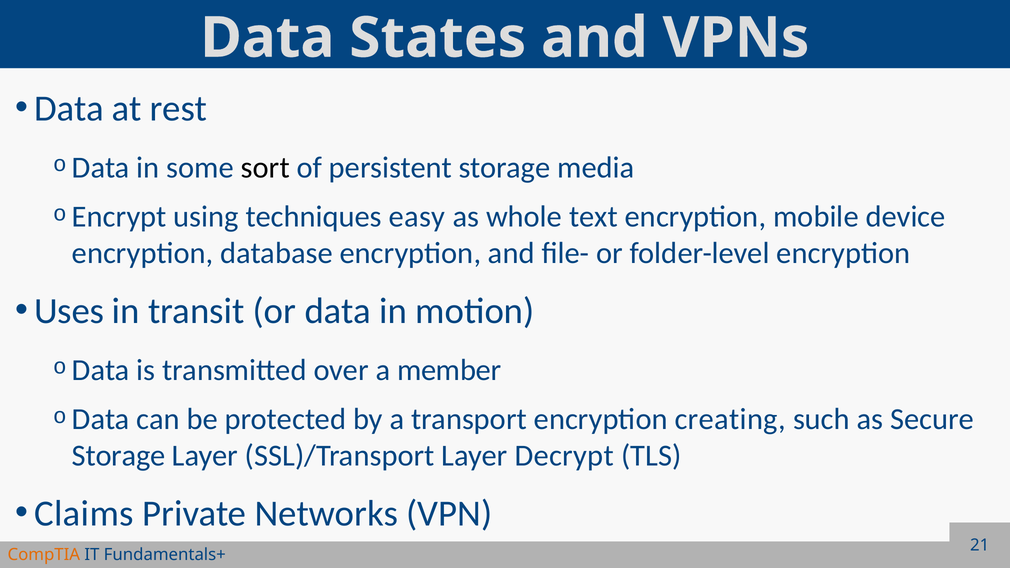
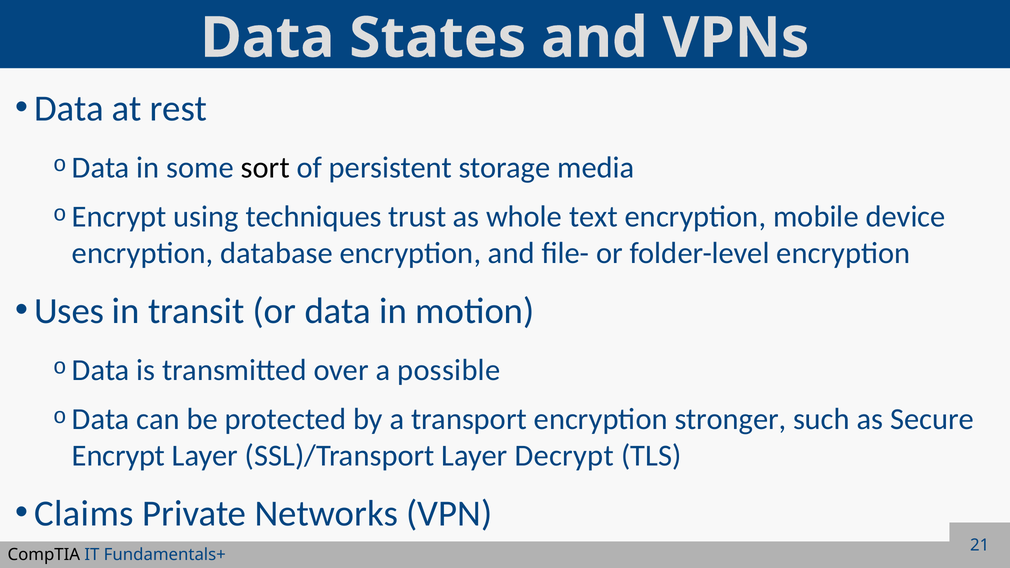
easy: easy -> trust (417, 217)
member: member -> possible (449, 370)
creating: creating -> stronger (730, 419)
Storage: Storage -> Encrypt (119, 456)
CompTIA colour: orange -> black (44, 555)
